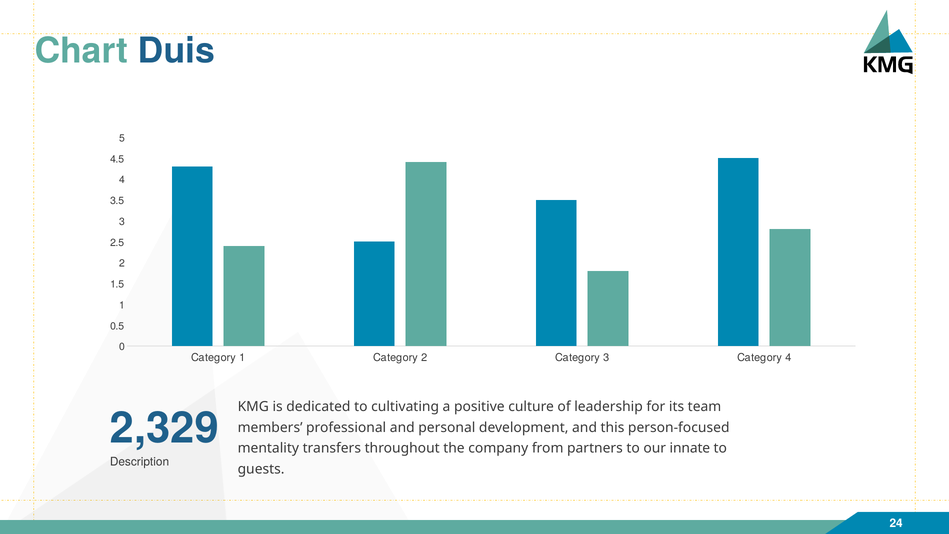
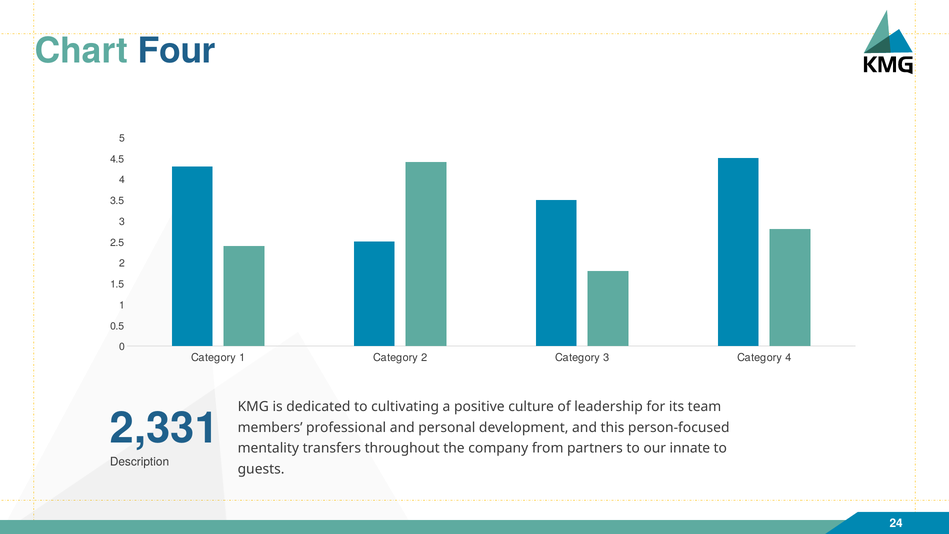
Duis: Duis -> Four (177, 51)
2,329: 2,329 -> 2,331 (164, 428)
